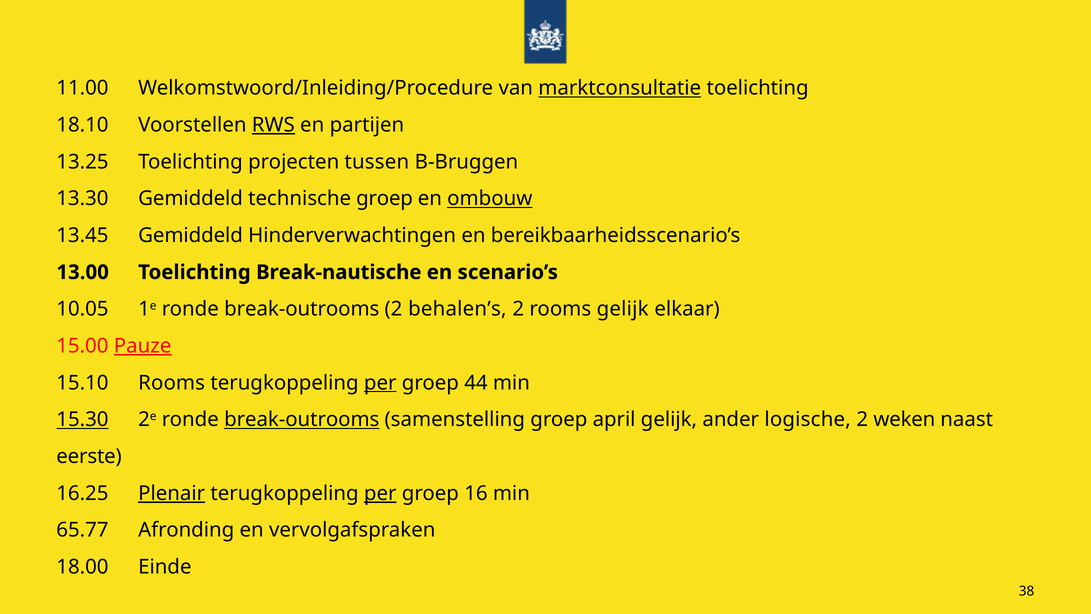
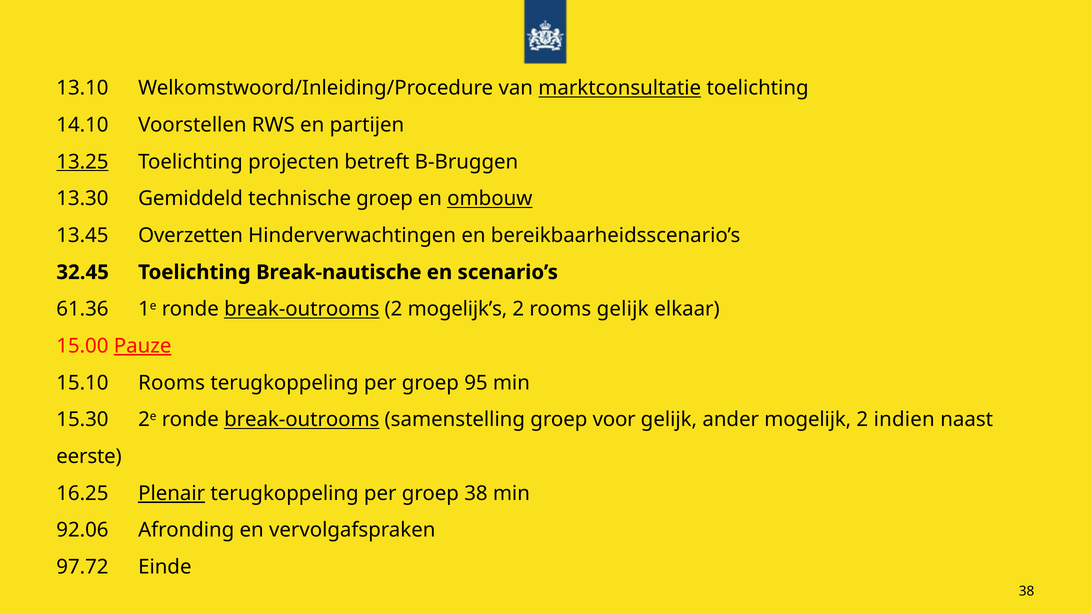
11.00: 11.00 -> 13.10 (82, 88)
18.10: 18.10 -> 14.10 (82, 125)
RWS underline: present -> none (273, 125)
13.25 underline: none -> present (82, 162)
tussen: tussen -> betreft (377, 162)
13.45 Gemiddeld: Gemiddeld -> Overzetten (191, 235)
13.00: 13.00 -> 32.45 (83, 272)
10.05: 10.05 -> 61.36 (82, 309)
break-outrooms underline: none -> present (302, 309)
behalen’s: behalen’s -> mogelijk’s (458, 309)
per underline: present -> none (380, 383)
44: 44 -> 95 (476, 383)
15.30 underline: present -> none (82, 419)
april: april -> voor (614, 419)
logische: logische -> mogelijk (808, 419)
weken: weken -> indien (904, 419)
per underline: present -> none (380, 493)
groep 16: 16 -> 38 (476, 493)
65.77: 65.77 -> 92.06 (82, 530)
18.00: 18.00 -> 97.72 (82, 567)
